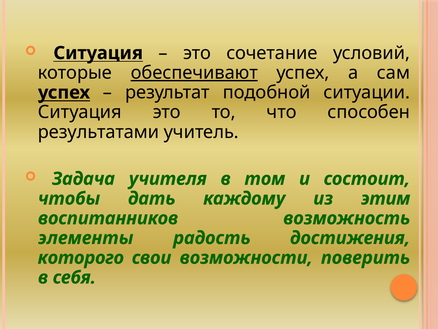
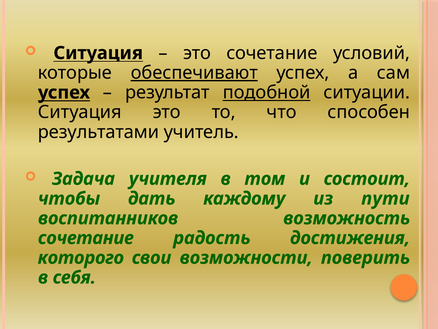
подобной underline: none -> present (267, 92)
этим: этим -> пути (385, 198)
элементы: элементы -> сочетание (86, 238)
